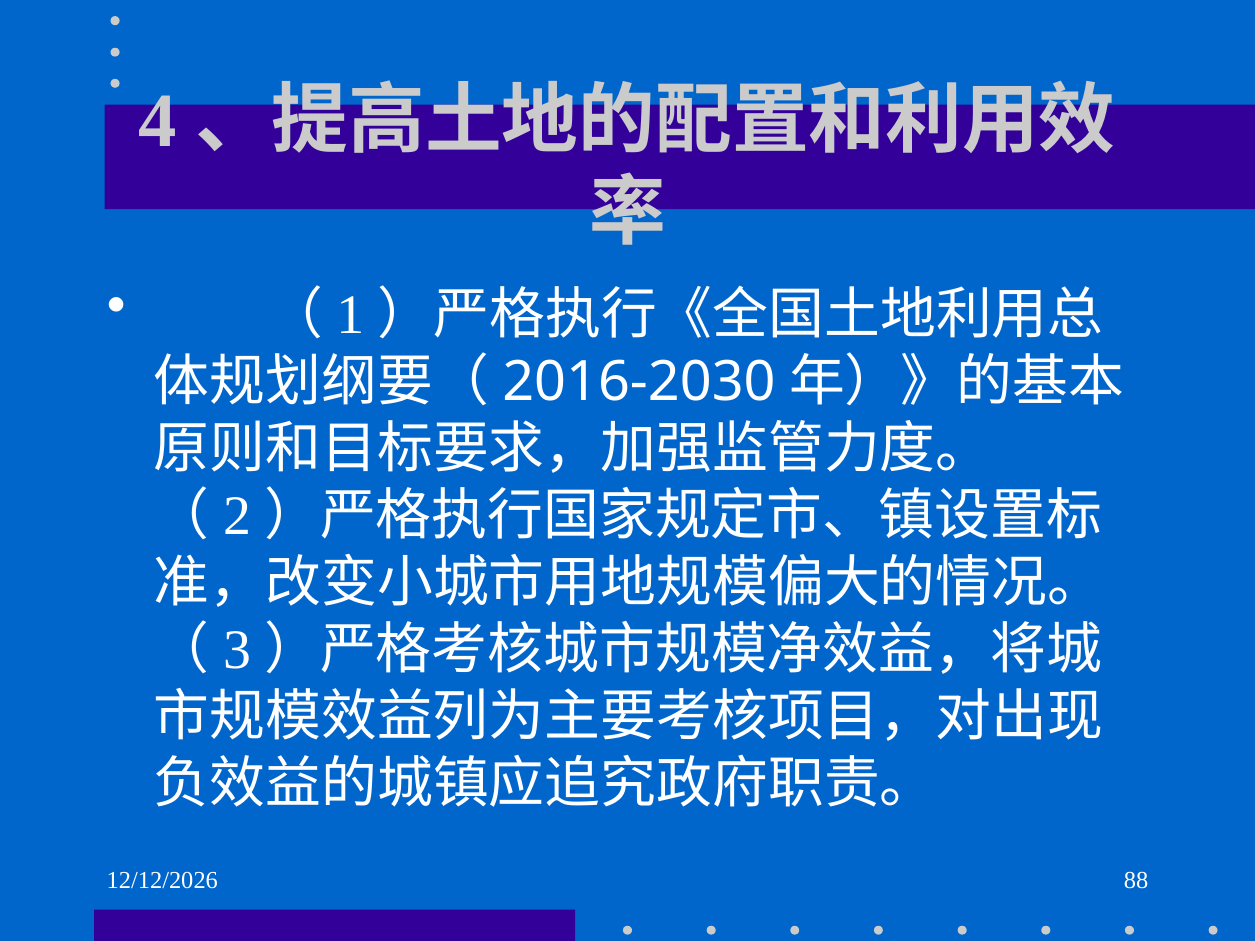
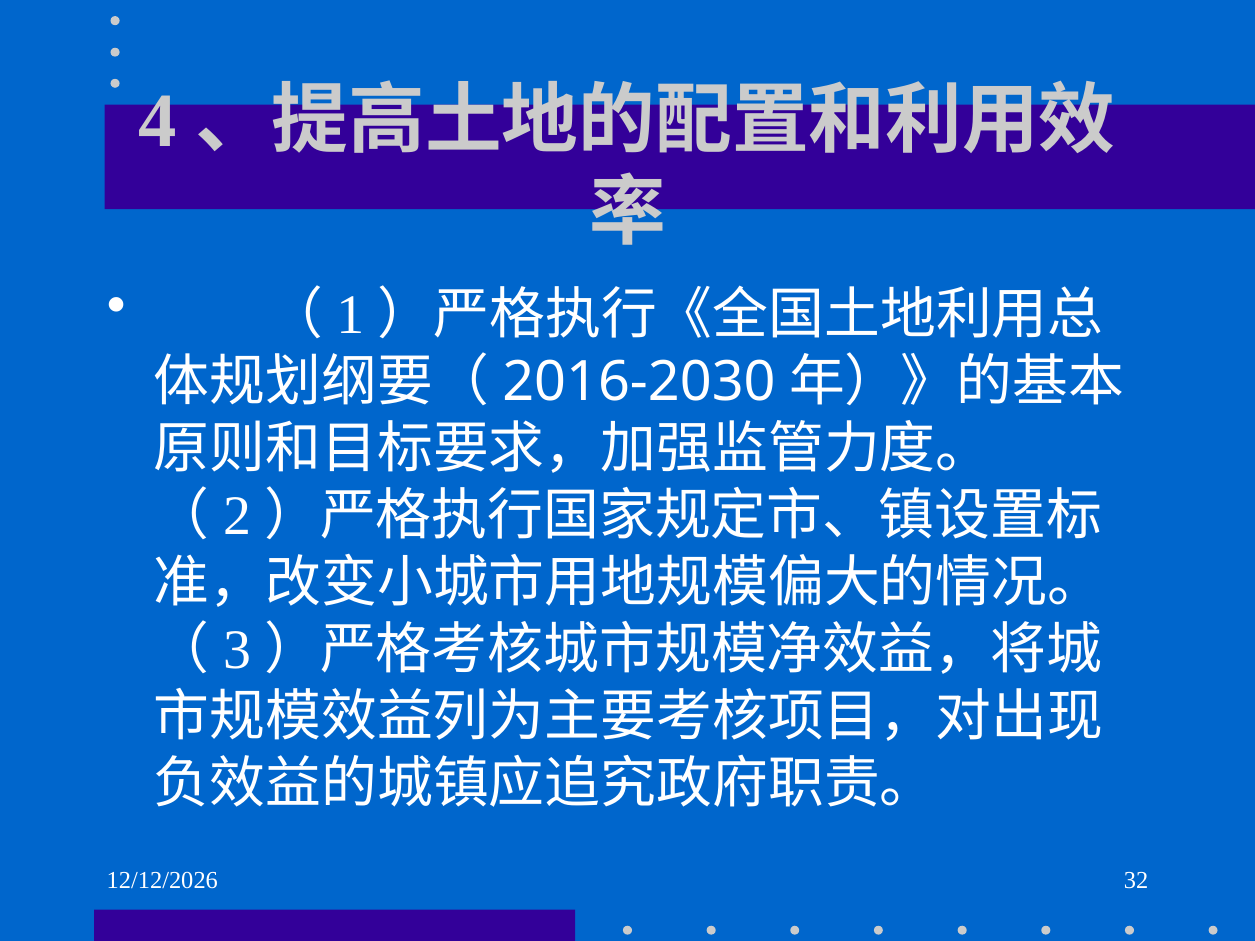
88: 88 -> 32 (1136, 880)
